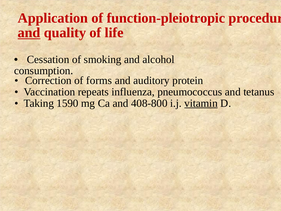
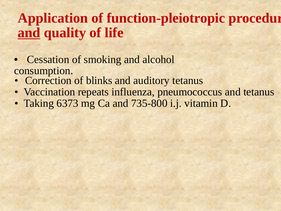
forms: forms -> blinks (99, 80)
auditory protein: protein -> tetanus (188, 80)
1590: 1590 -> 6373 (67, 103)
408-800: 408-800 -> 735-800 (149, 103)
vitamin underline: present -> none (201, 103)
